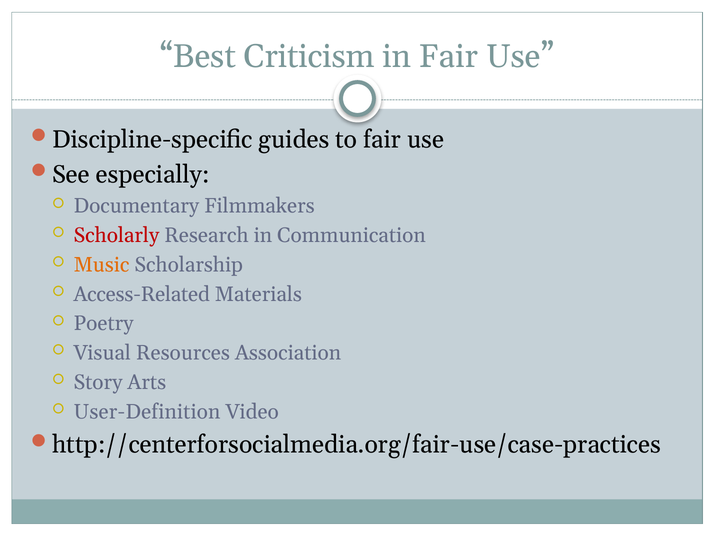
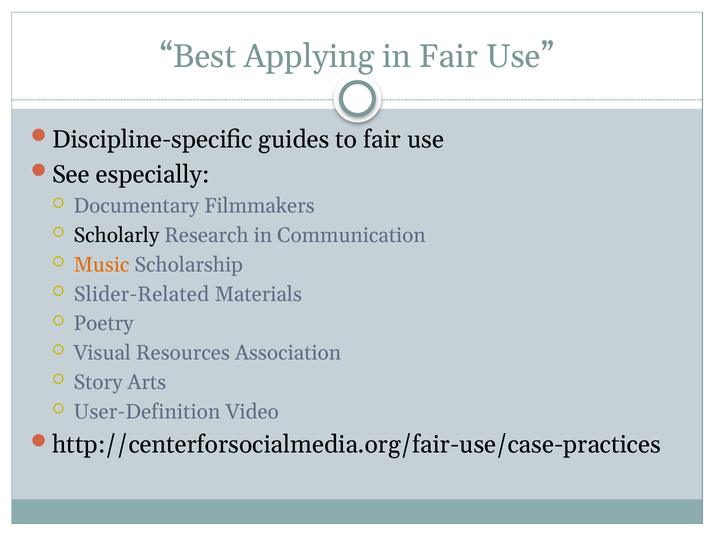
Criticism: Criticism -> Applying (309, 56)
Scholarly colour: red -> black (116, 236)
Access-Related: Access-Related -> Slider-Related (141, 294)
